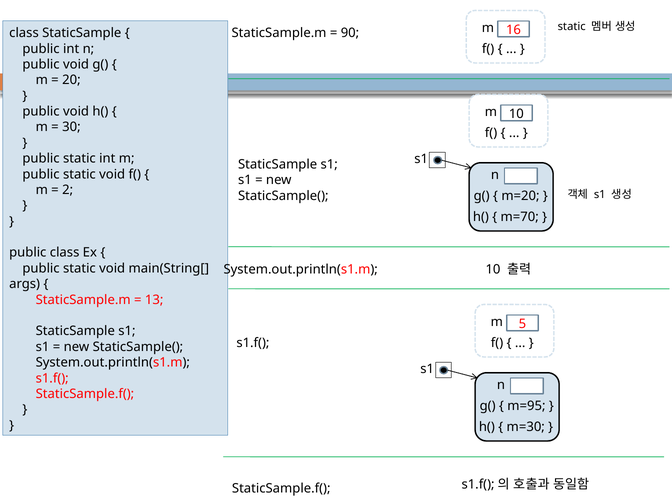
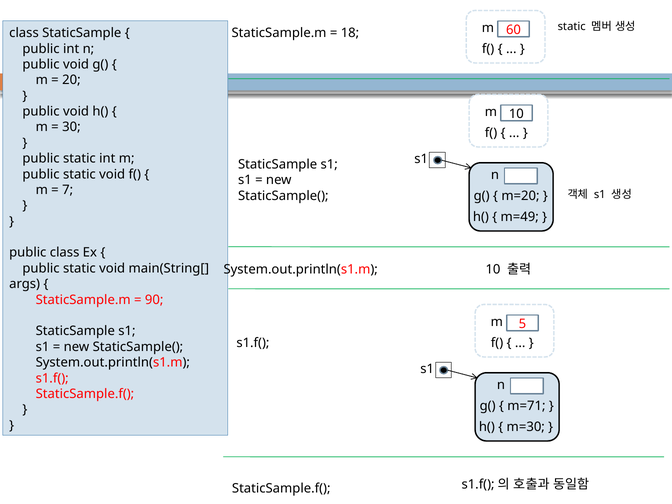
16: 16 -> 60 (513, 30)
90: 90 -> 18 (350, 33)
2: 2 -> 7 (68, 190)
m=70: m=70 -> m=49 (520, 217)
13: 13 -> 90 (154, 300)
m=95: m=95 -> m=71 (526, 406)
